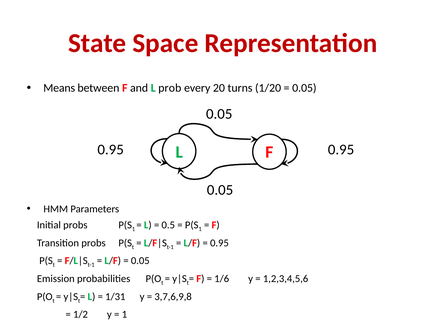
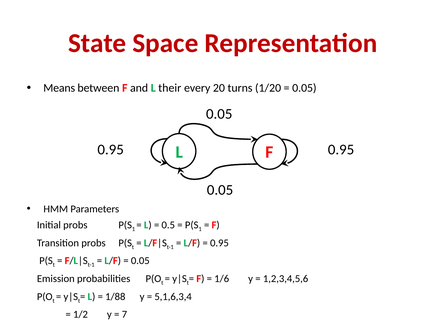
prob: prob -> their (170, 88)
1/31: 1/31 -> 1/88 (115, 297)
3,7,6,9,8: 3,7,6,9,8 -> 5,1,6,3,4 (173, 297)
1: 1 -> 7 (124, 315)
